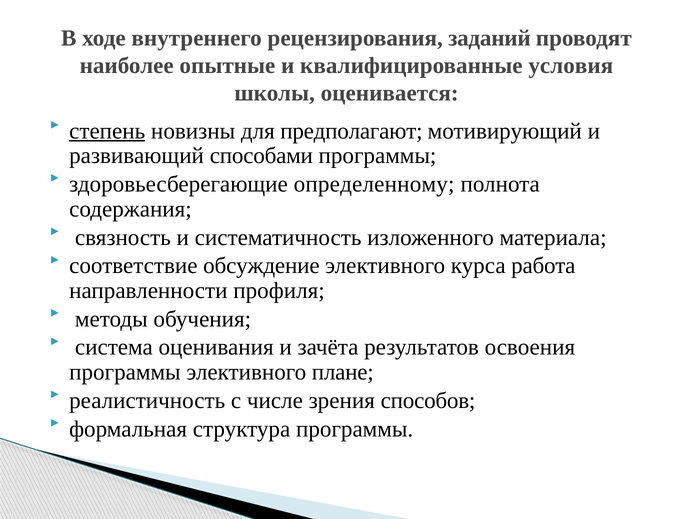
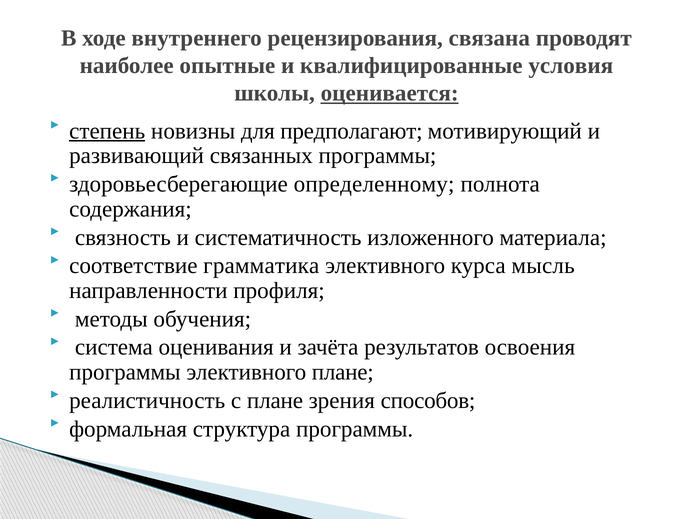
заданий: заданий -> связана (489, 38)
оценивается underline: none -> present (390, 93)
способами: способами -> связанных (261, 156)
обсуждение: обсуждение -> грамматика (261, 266)
работа: работа -> мысль (543, 266)
с числе: числе -> плане (275, 401)
